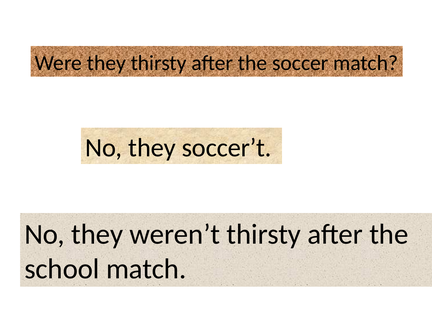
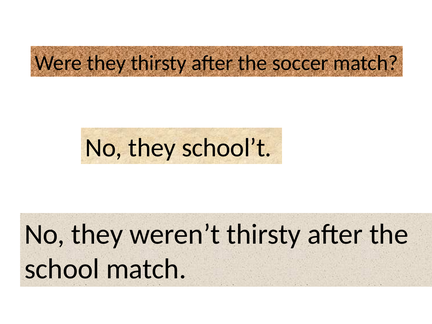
soccer’t: soccer’t -> school’t (227, 148)
